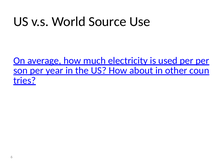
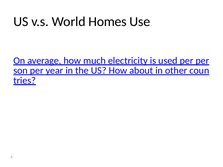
Source: Source -> Homes (108, 22)
